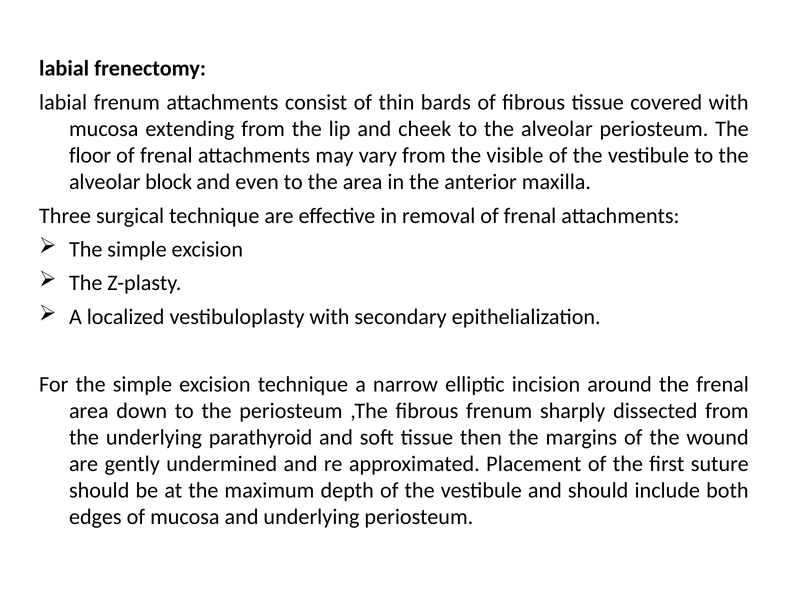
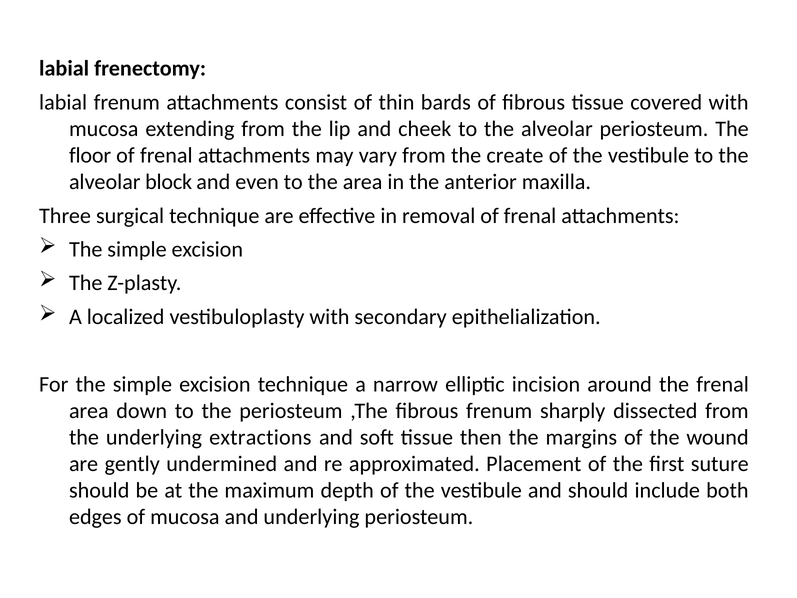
visible: visible -> create (515, 155)
parathyroid: parathyroid -> extractions (260, 437)
